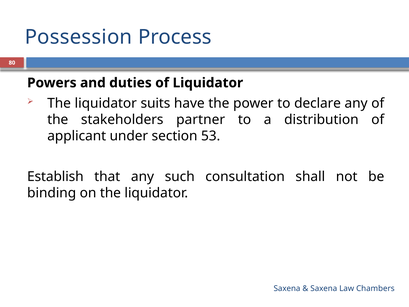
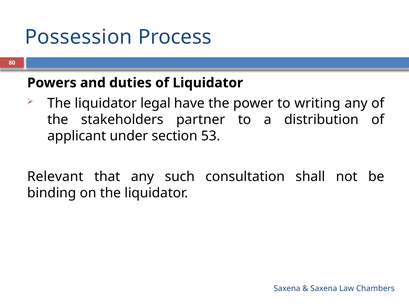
suits: suits -> legal (155, 103)
declare: declare -> writing (317, 103)
Establish: Establish -> Relevant (55, 176)
